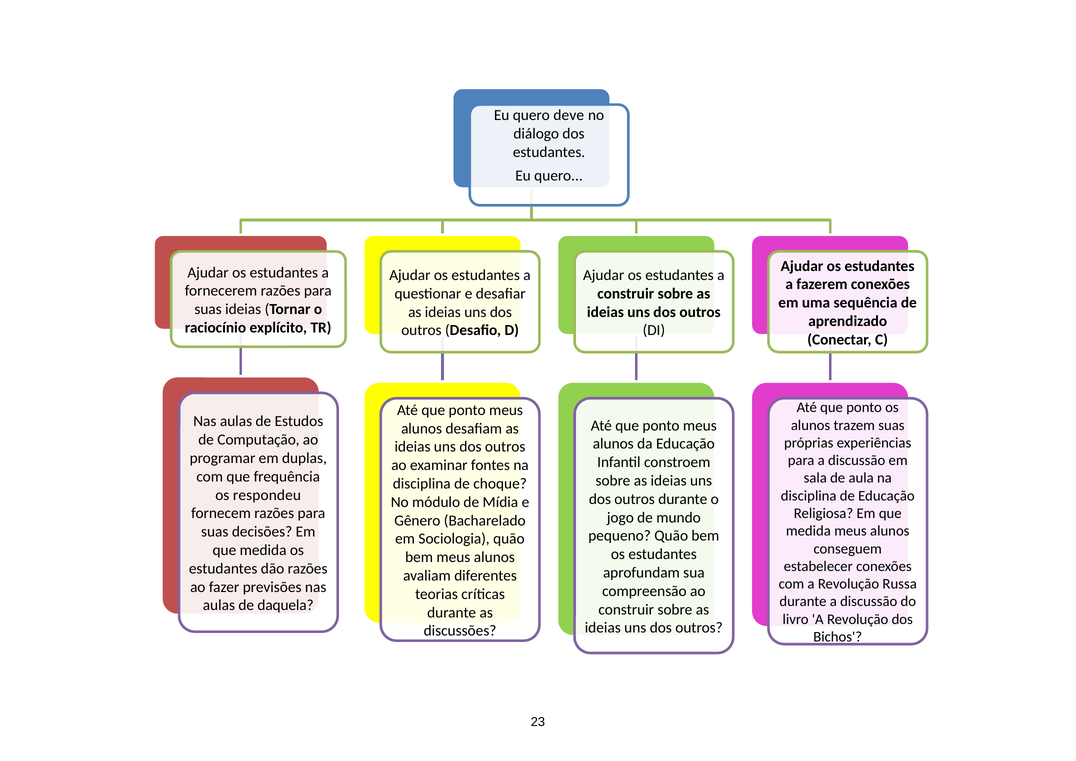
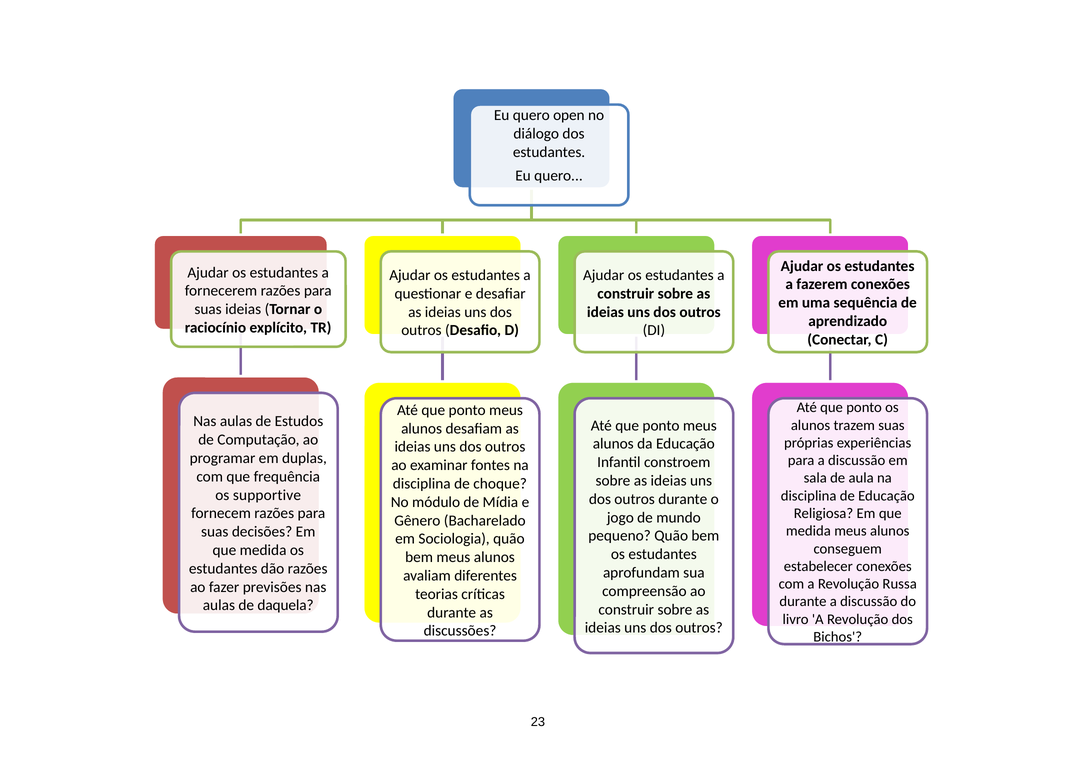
deve: deve -> open (569, 115)
respondeu: respondeu -> supportive (267, 495)
